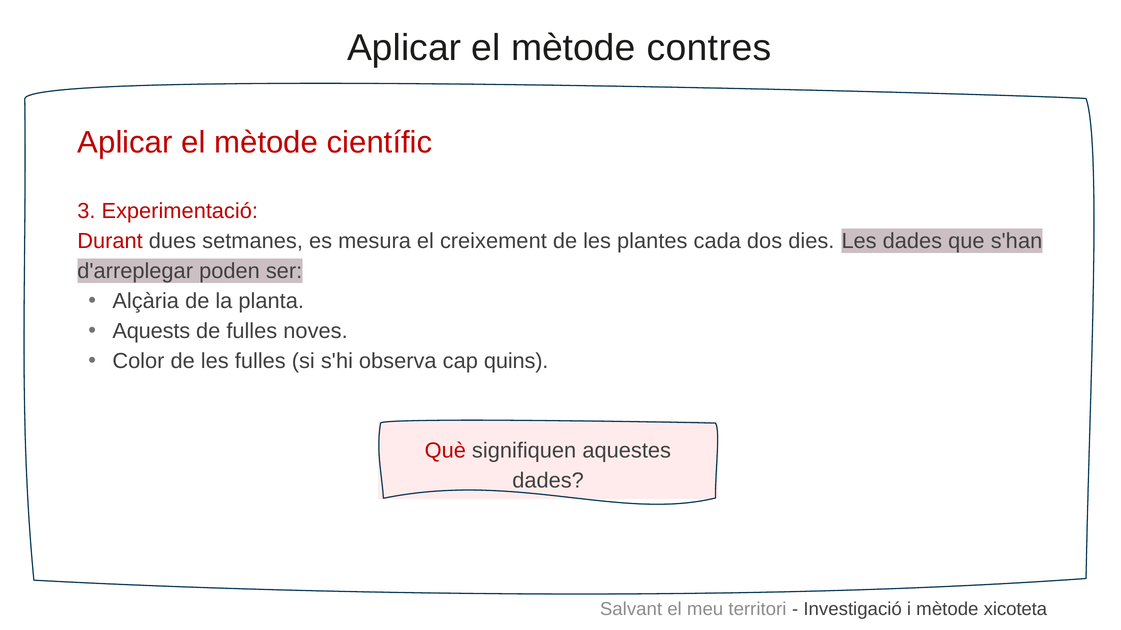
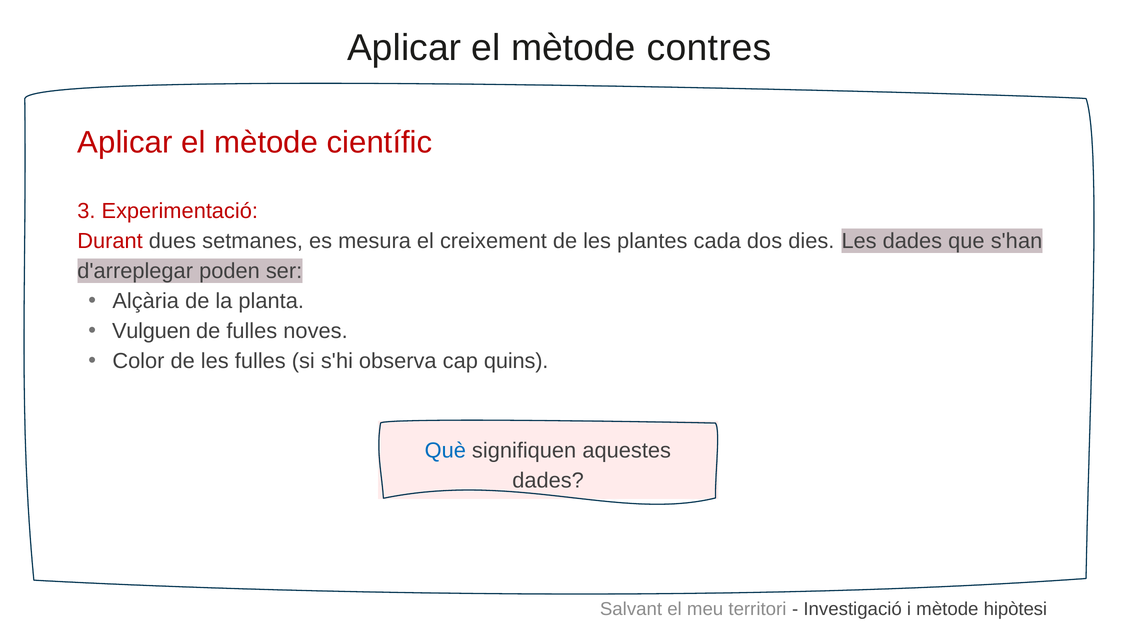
Aquests: Aquests -> Vulguen (151, 331)
Què colour: red -> blue (445, 451)
xicoteta: xicoteta -> hipòtesi (1015, 609)
